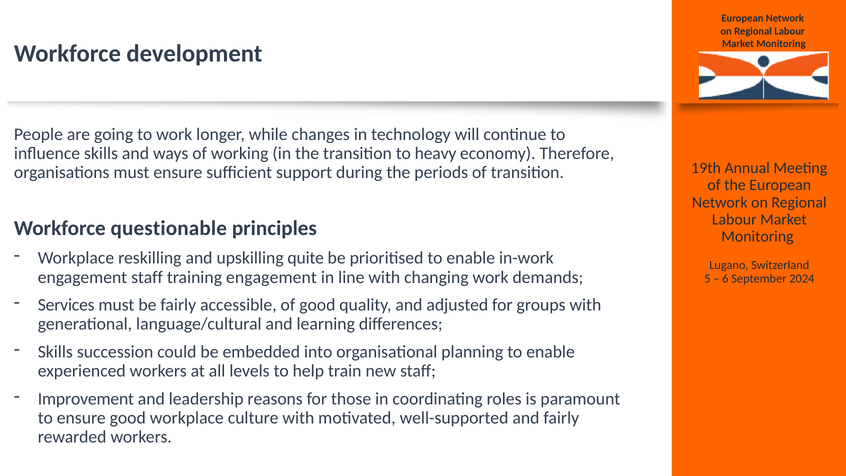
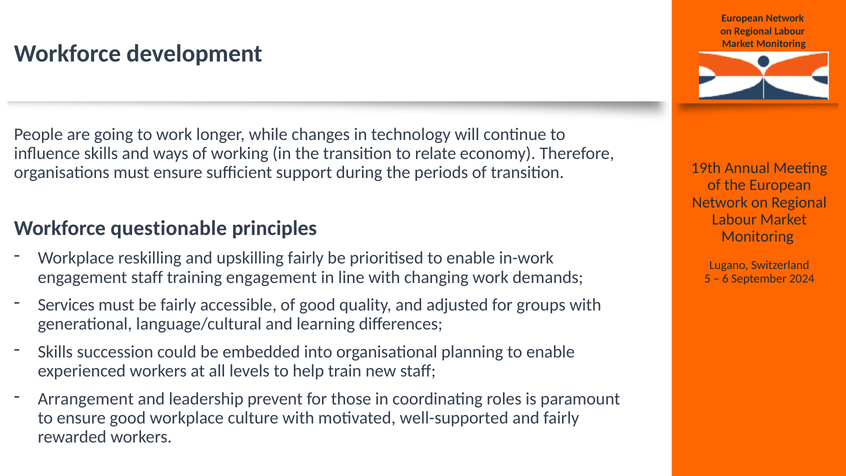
heavy: heavy -> relate (436, 154)
upskilling quite: quite -> fairly (306, 258)
Improvement: Improvement -> Arrangement (86, 399)
reasons: reasons -> prevent (275, 399)
